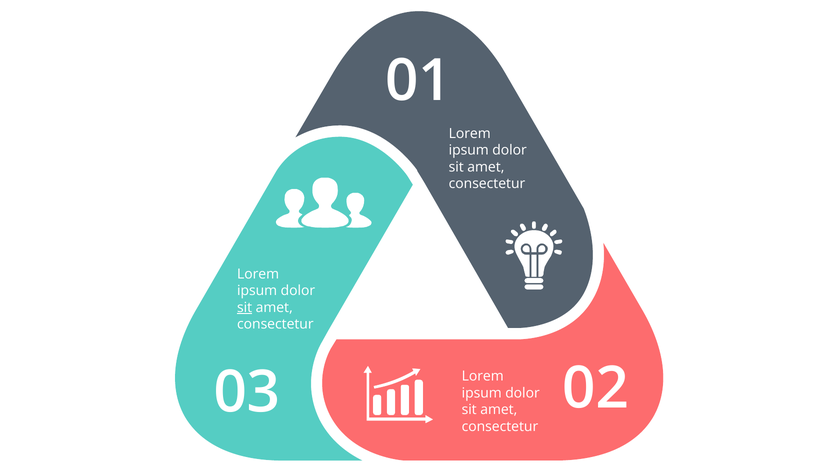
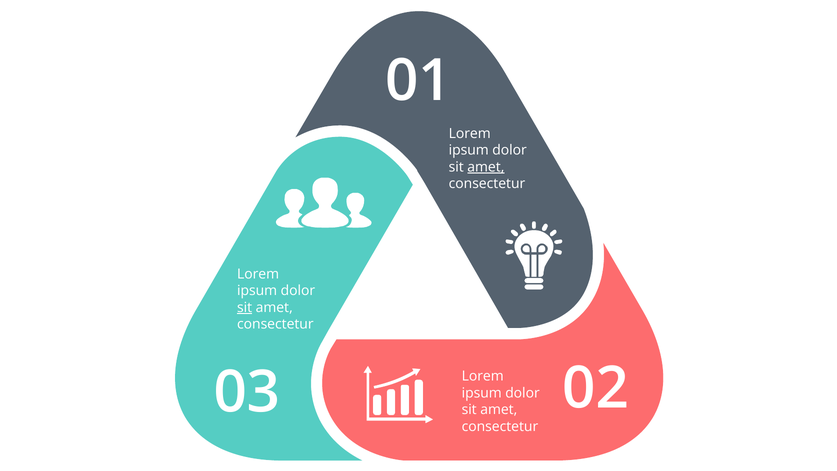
amet underline: none -> present (486, 167)
